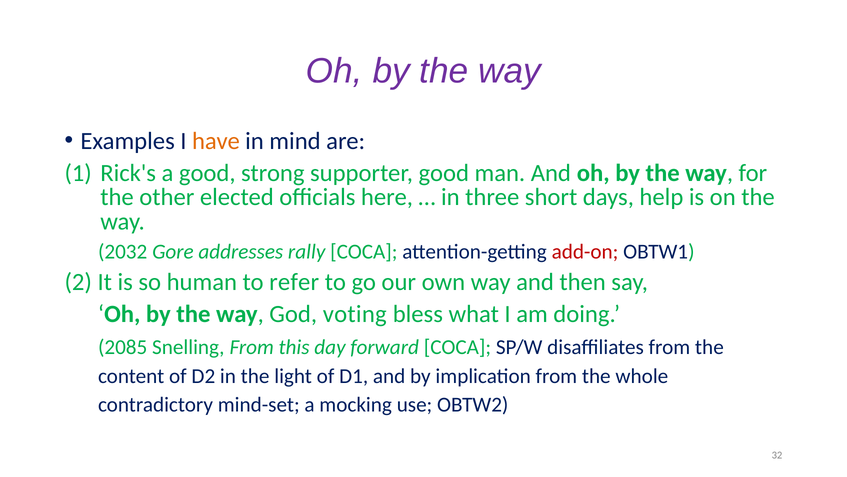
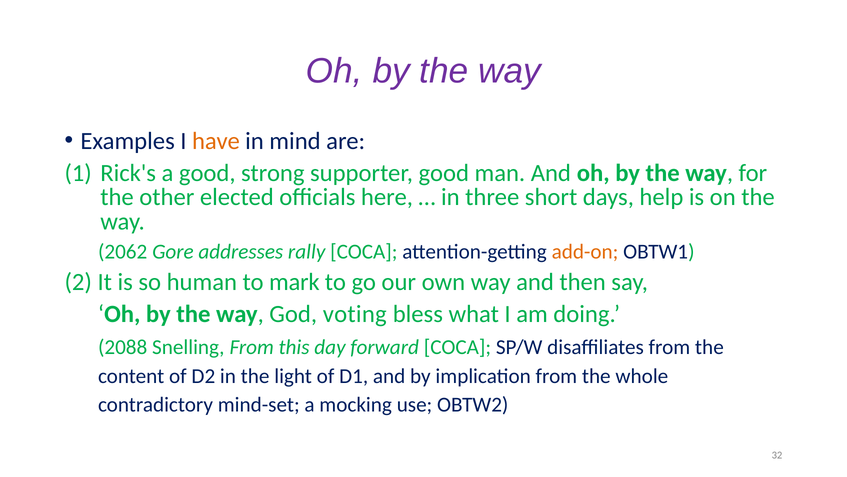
2032: 2032 -> 2062 (123, 251)
add-on colour: red -> orange (585, 251)
refer: refer -> mark (294, 282)
2085: 2085 -> 2088 (123, 347)
